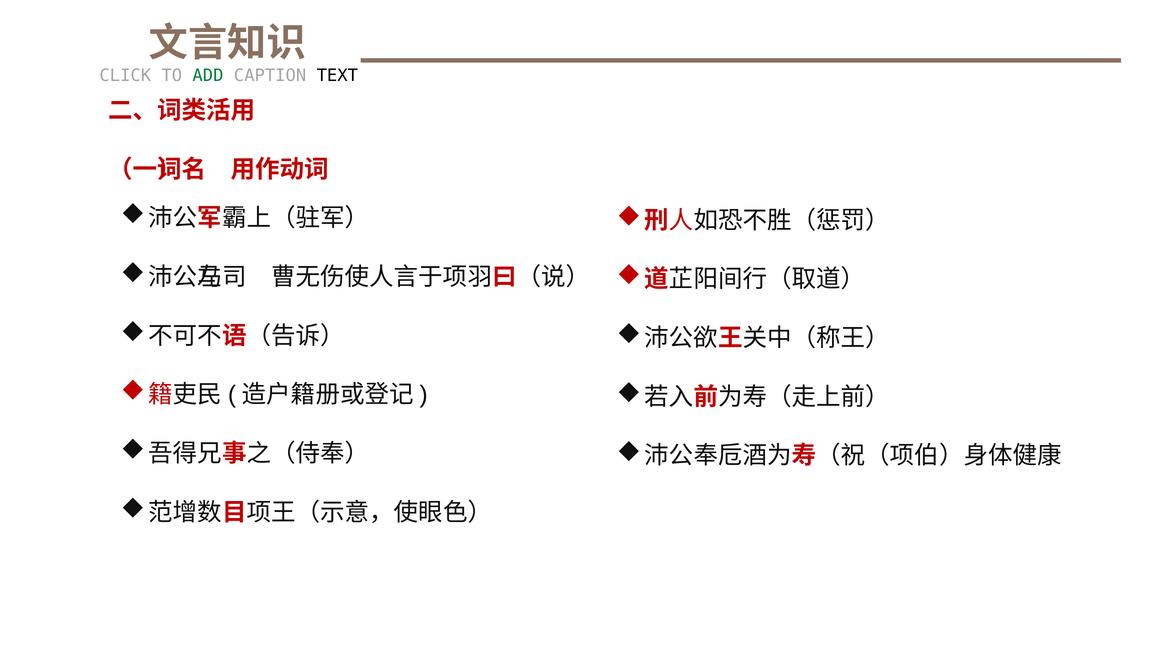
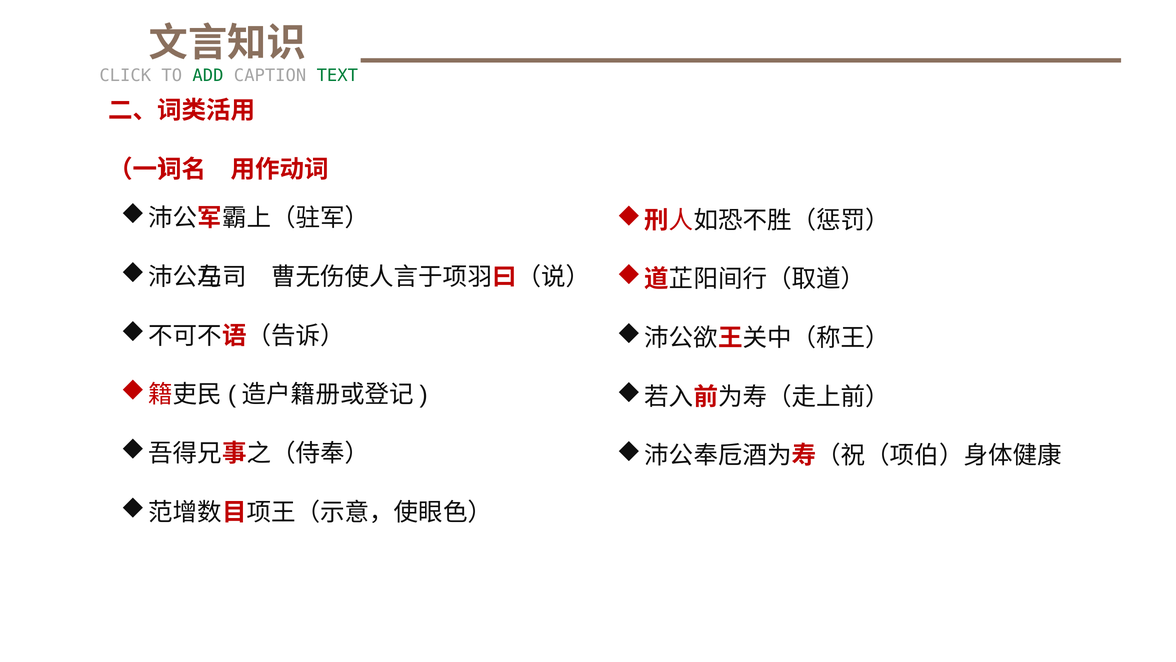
TEXT colour: black -> green (337, 75)
